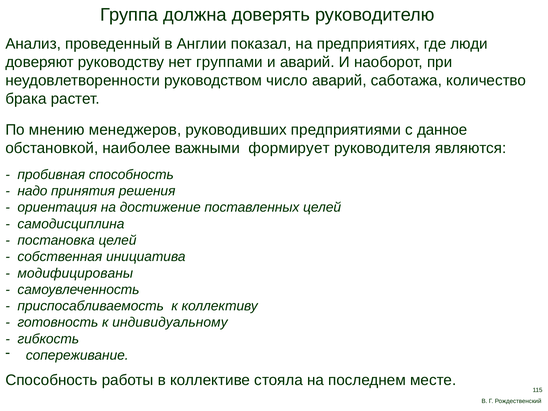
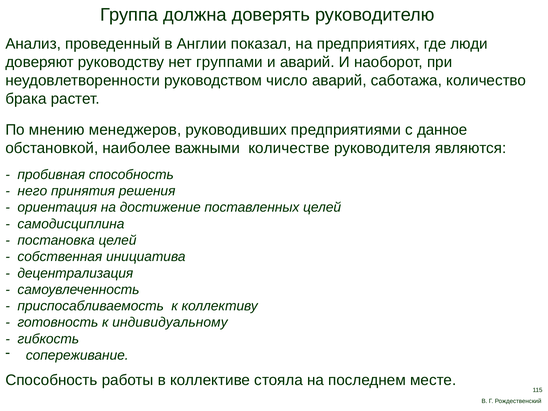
формирует: формирует -> количестве (289, 148)
надо: надо -> него (32, 191)
модифицированы: модифицированы -> децентрализация (75, 273)
